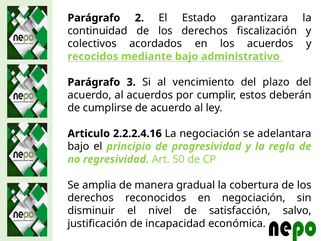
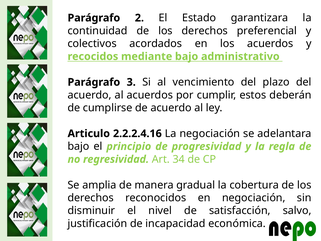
fiscalización: fiscalización -> preferencial (267, 31)
50: 50 -> 34 (179, 159)
